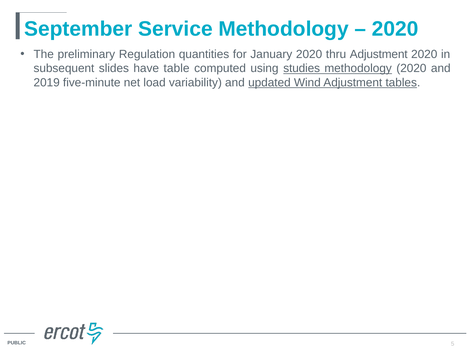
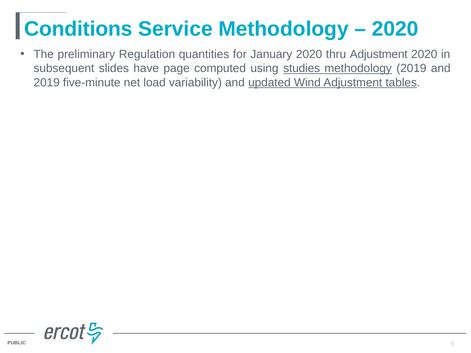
September: September -> Conditions (78, 29)
table: table -> page (177, 68)
methodology 2020: 2020 -> 2019 (411, 68)
